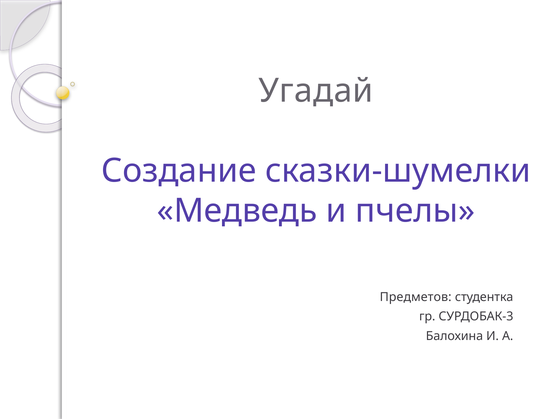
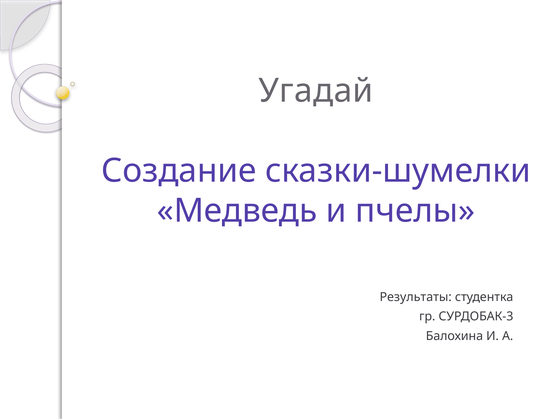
Предметов: Предметов -> Результаты (416, 297)
